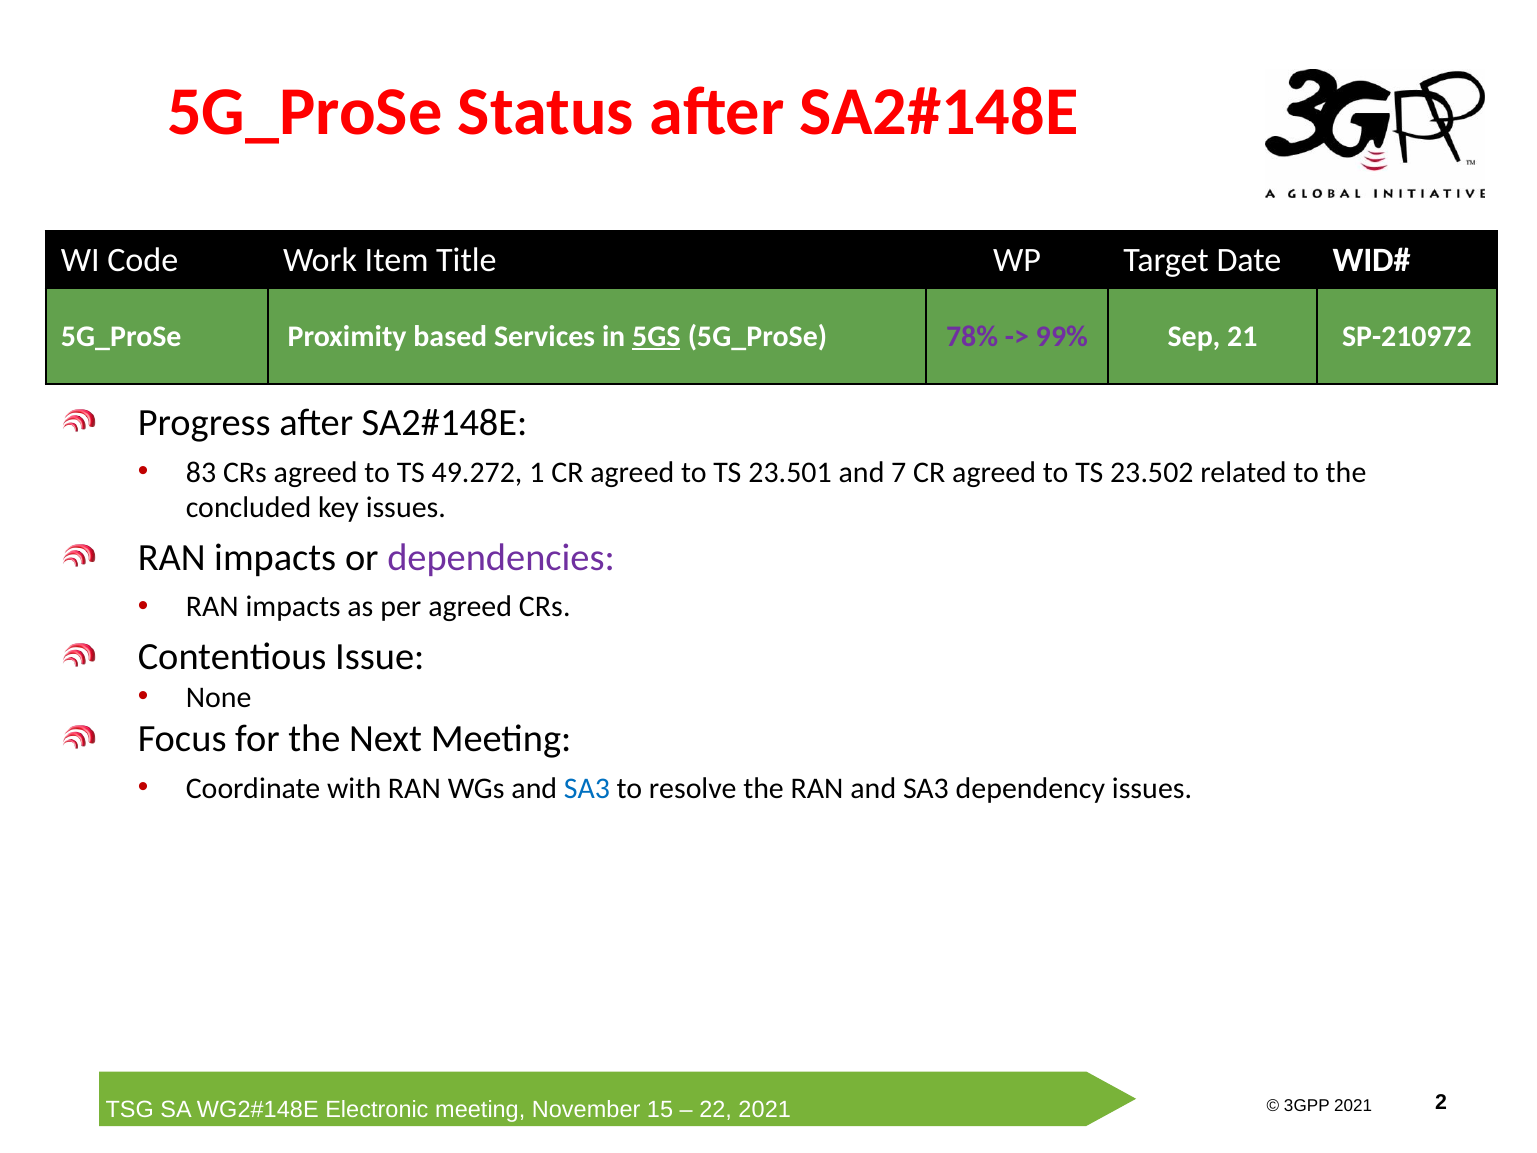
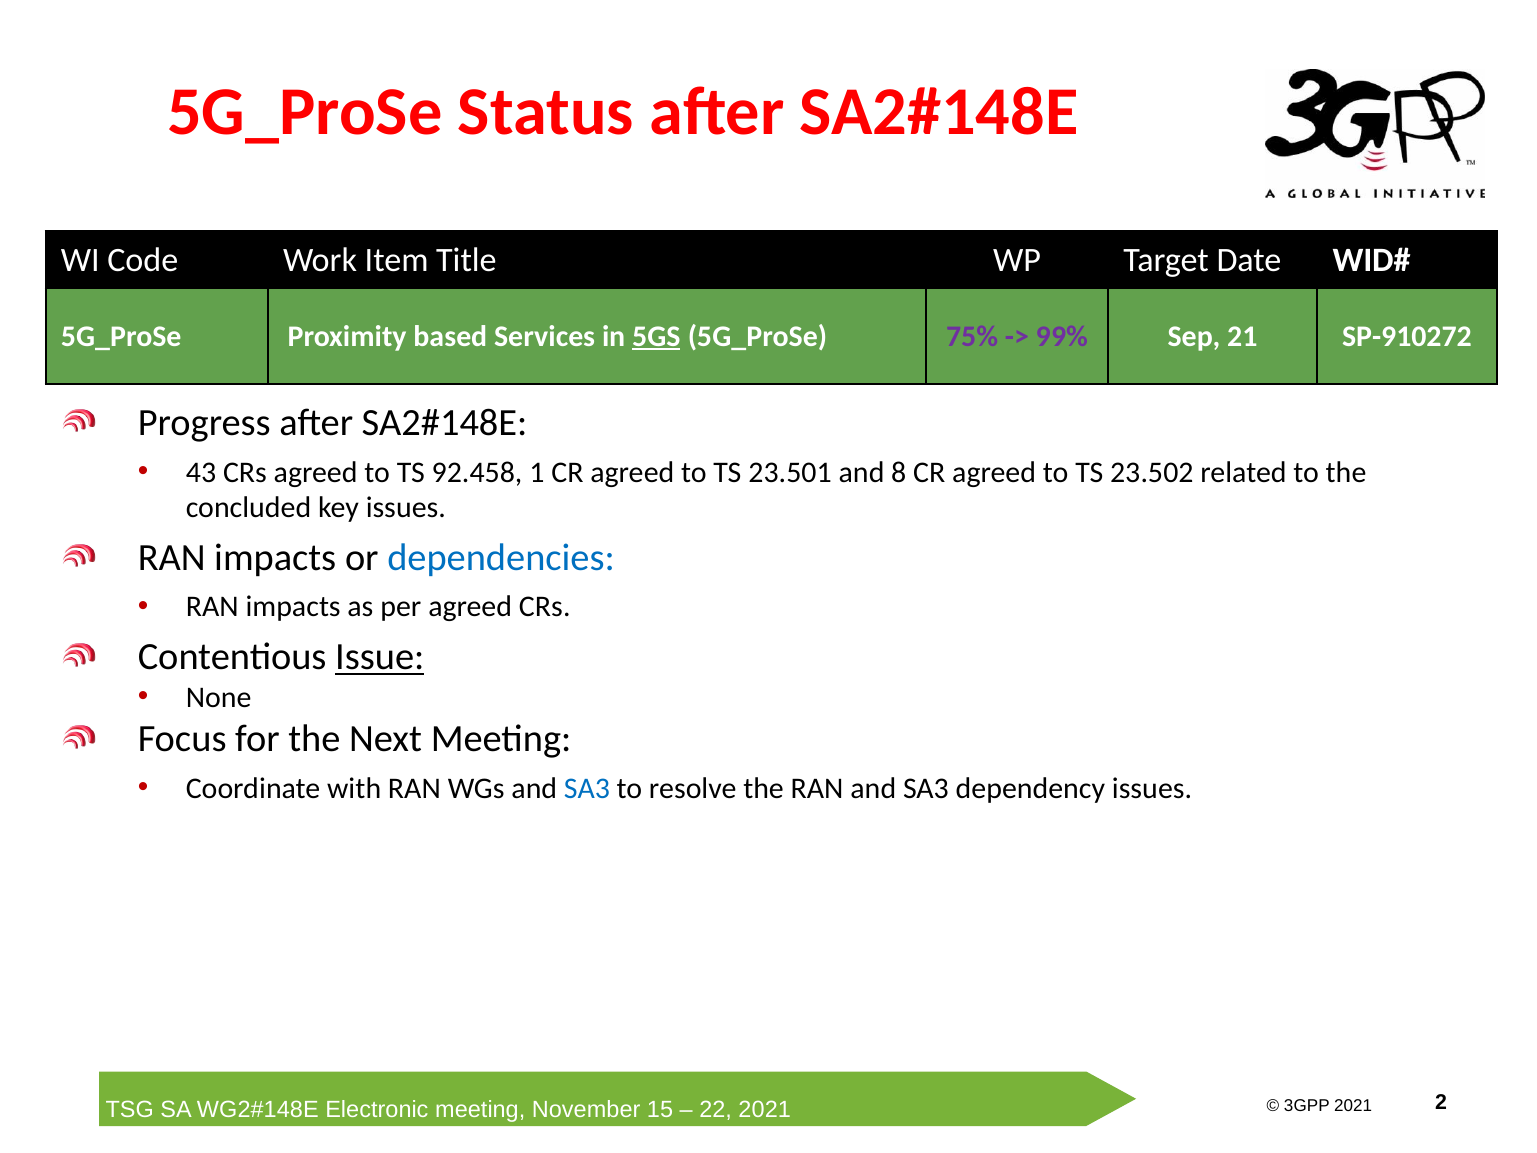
78%: 78% -> 75% (972, 336)
SP-210972: SP-210972 -> SP-910272 (1407, 336)
83: 83 -> 43 (201, 472)
49.272: 49.272 -> 92.458 (477, 472)
7: 7 -> 8 (899, 472)
dependencies colour: purple -> blue (501, 558)
Issue underline: none -> present (380, 657)
